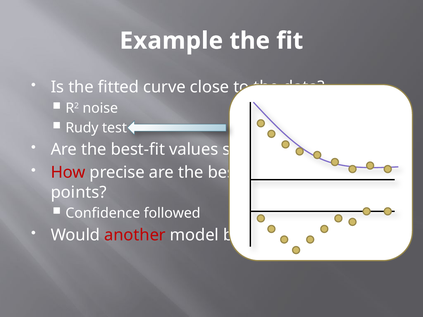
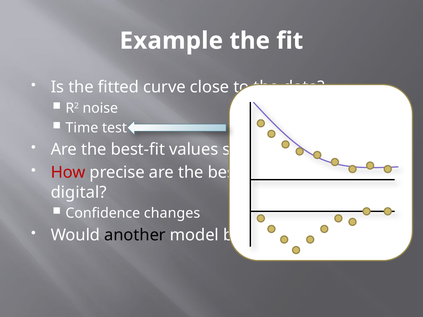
Rudy: Rudy -> Time (82, 128)
points: points -> digital (79, 192)
followed: followed -> changes (172, 213)
another colour: red -> black (135, 235)
